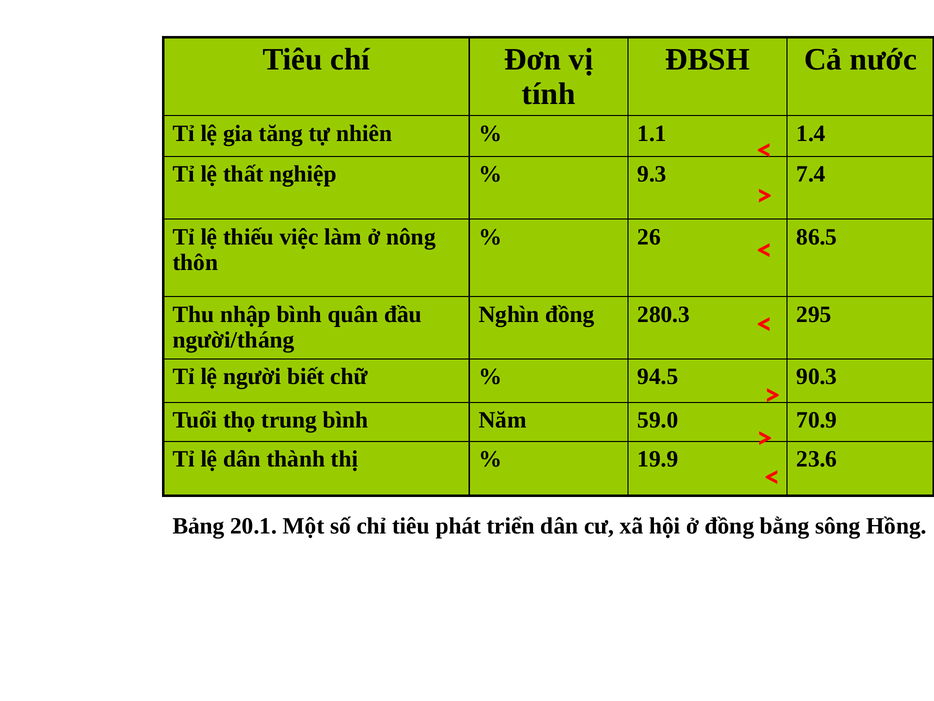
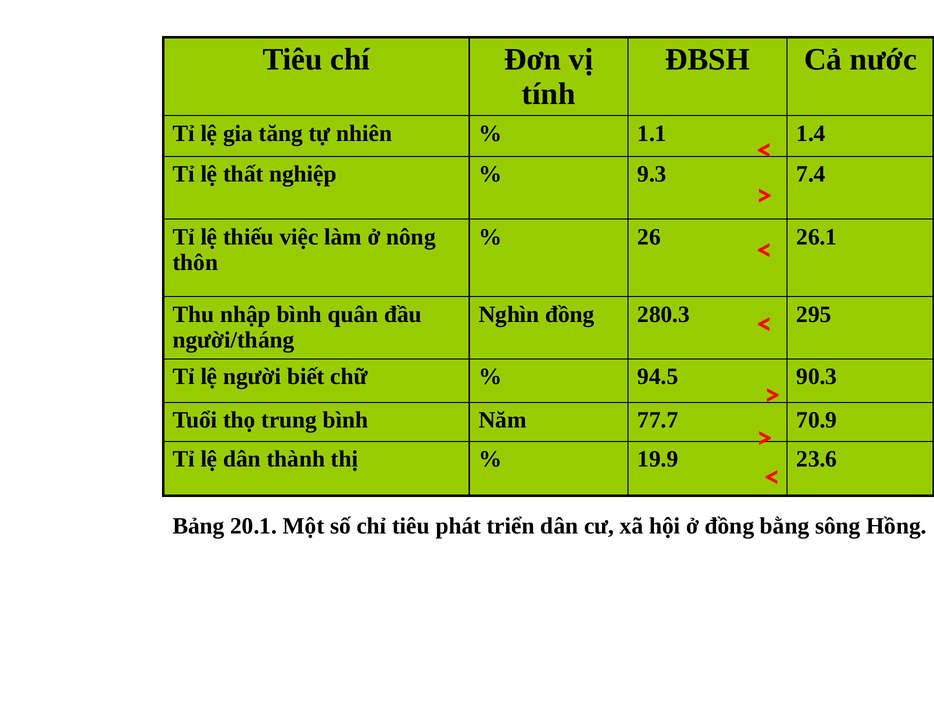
86.5: 86.5 -> 26.1 (817, 237)
59.0: 59.0 -> 77.7 (658, 420)
